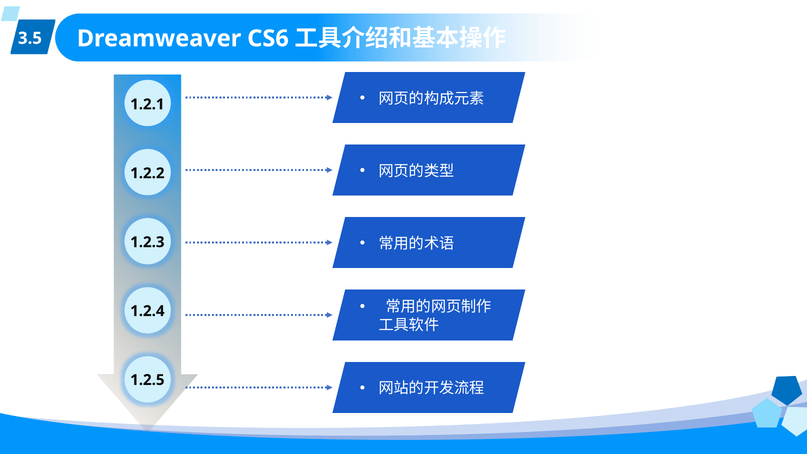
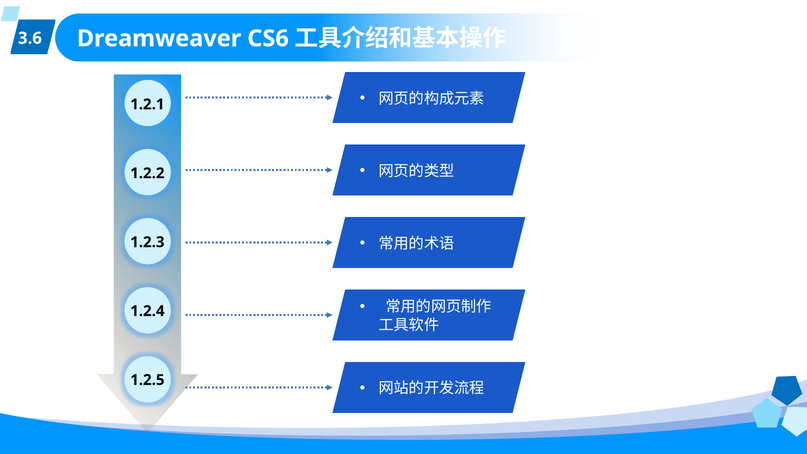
3.5: 3.5 -> 3.6 (30, 38)
